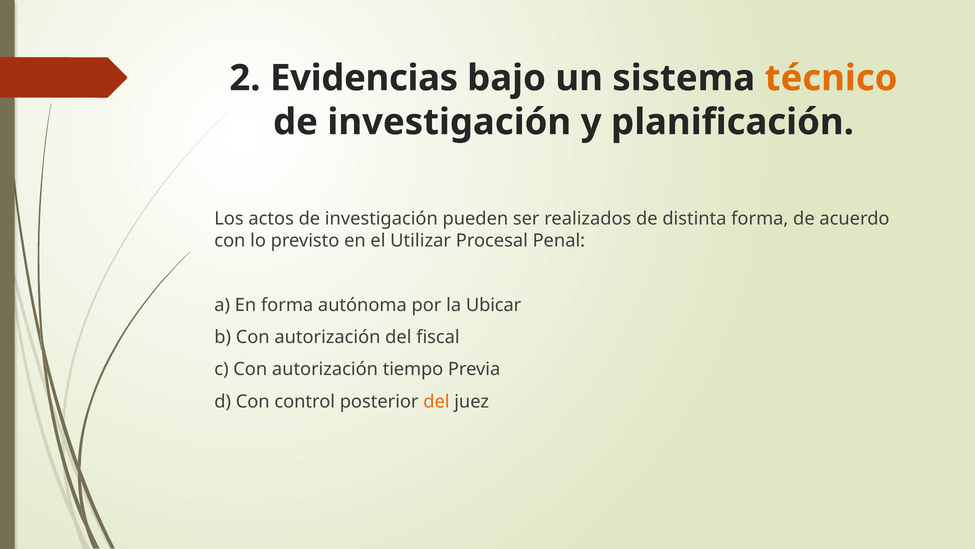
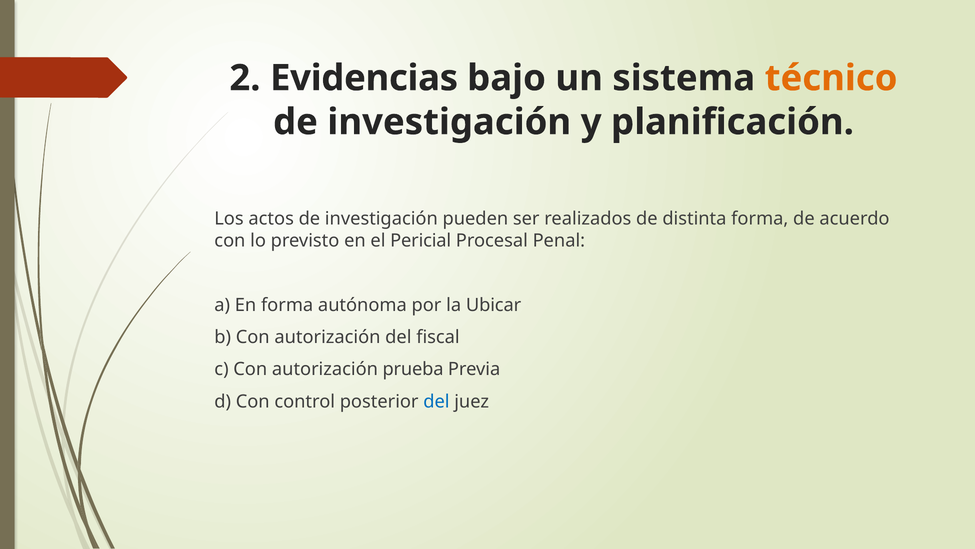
Utilizar: Utilizar -> Pericial (421, 241)
tiempo: tiempo -> prueba (413, 369)
del colour: orange -> blue (436, 401)
